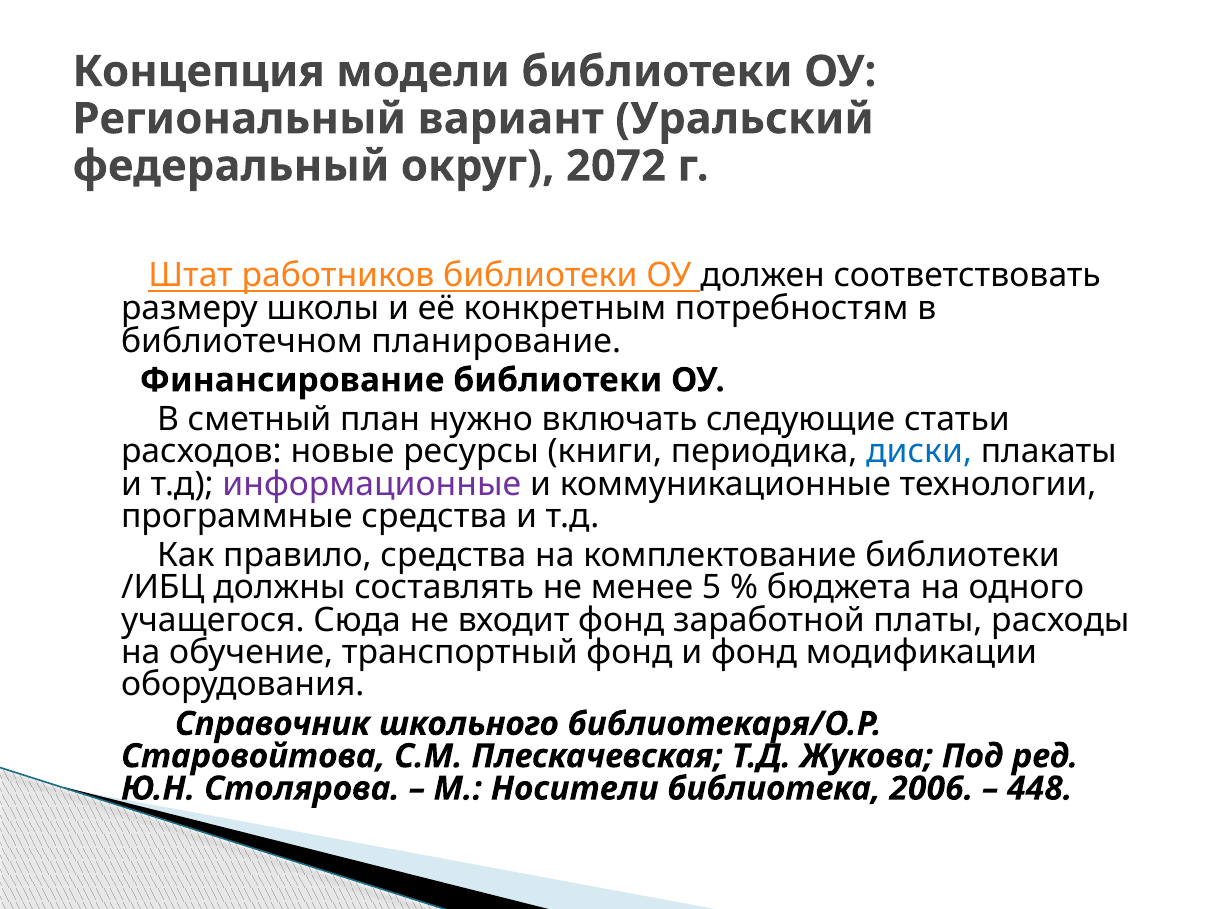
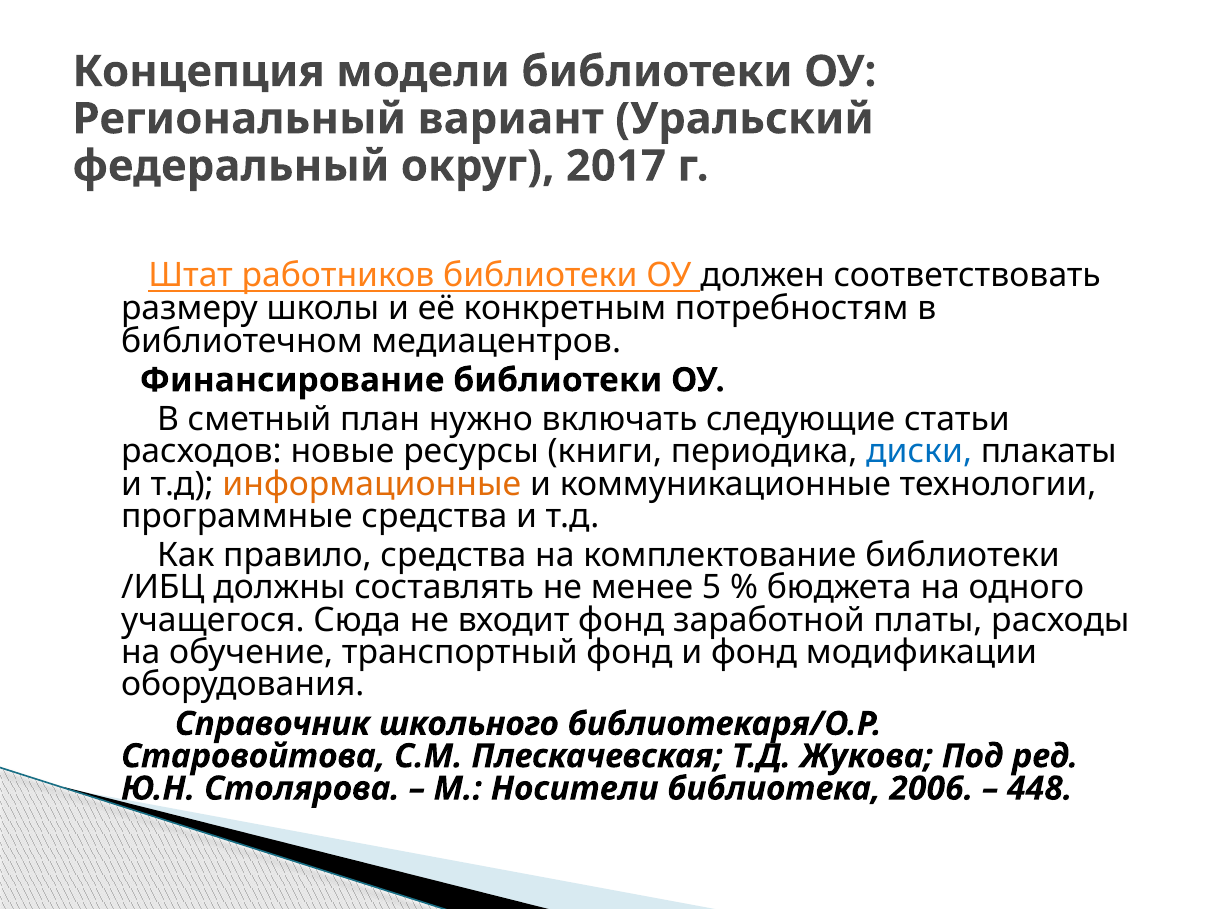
2072: 2072 -> 2017 (616, 166)
планирование: планирование -> медиацентров (496, 341)
информационные colour: purple -> orange (372, 484)
